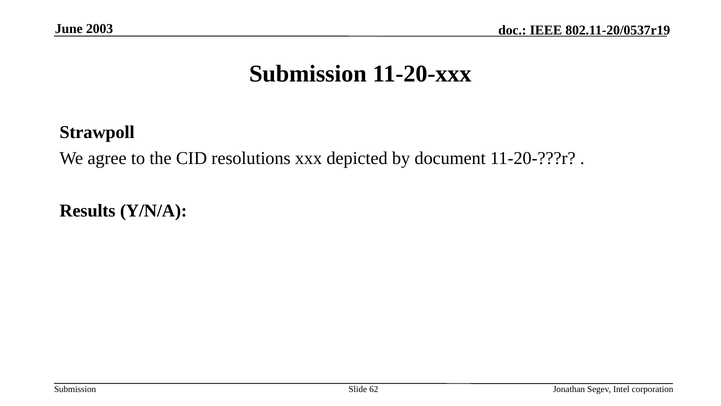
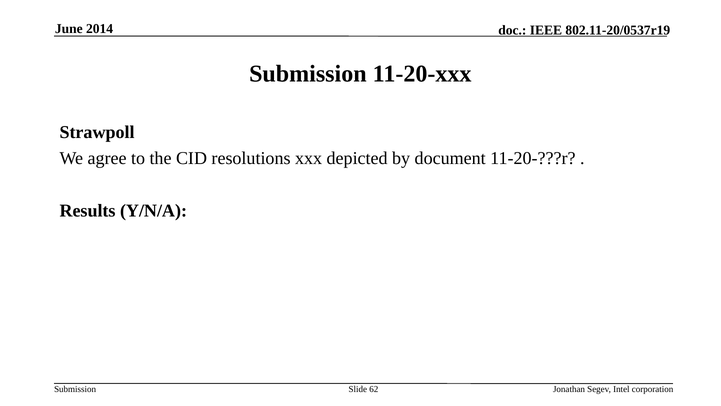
2003: 2003 -> 2014 (100, 29)
